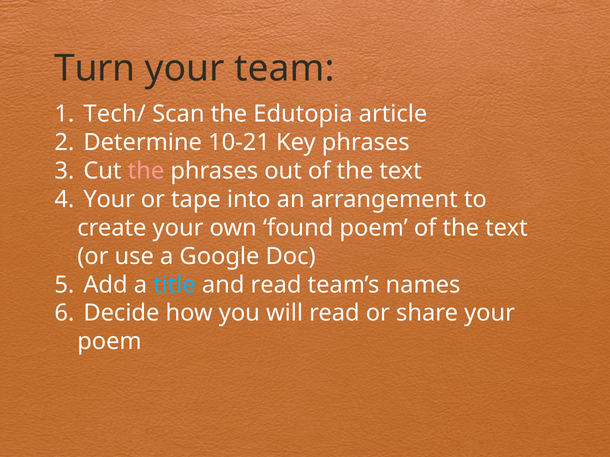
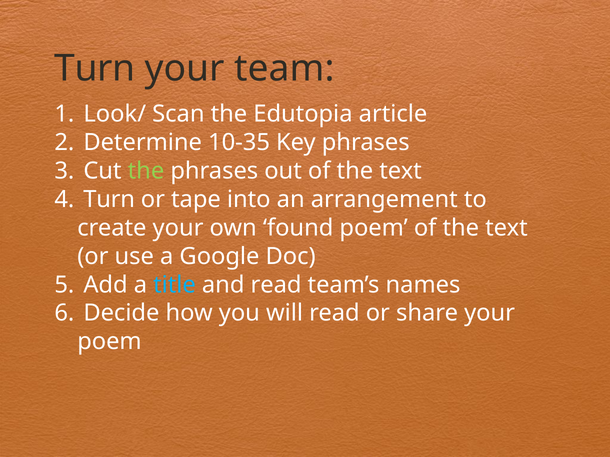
Tech/: Tech/ -> Look/ (115, 114)
10-21: 10-21 -> 10-35 (239, 143)
the colour: pink -> light green (146, 171)
Your: Your -> Turn (109, 200)
